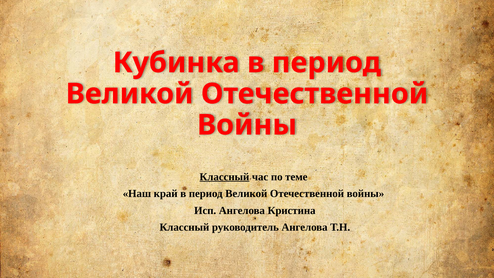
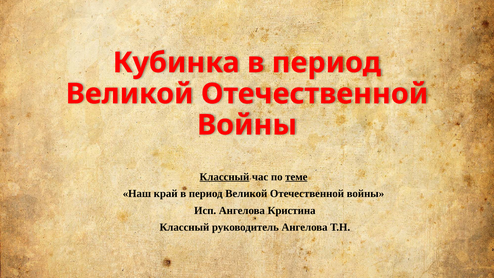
теме underline: none -> present (296, 177)
